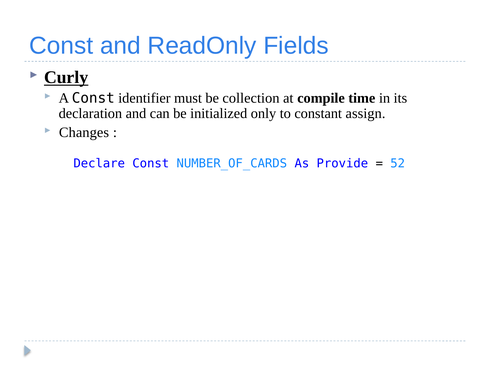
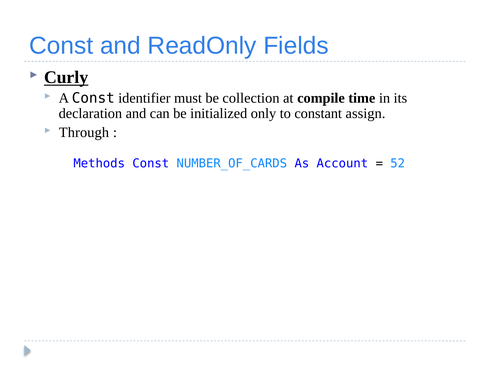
Changes: Changes -> Through (84, 132)
Declare: Declare -> Methods (99, 163)
Provide: Provide -> Account (342, 163)
